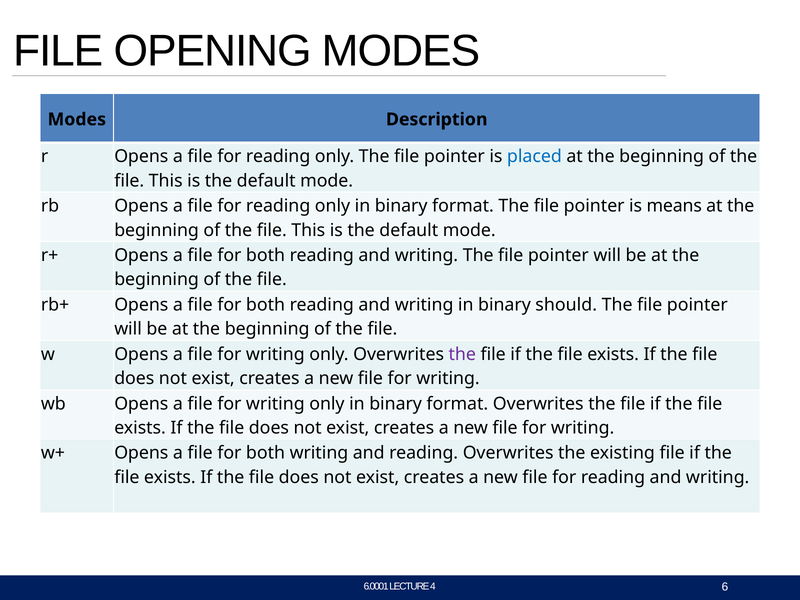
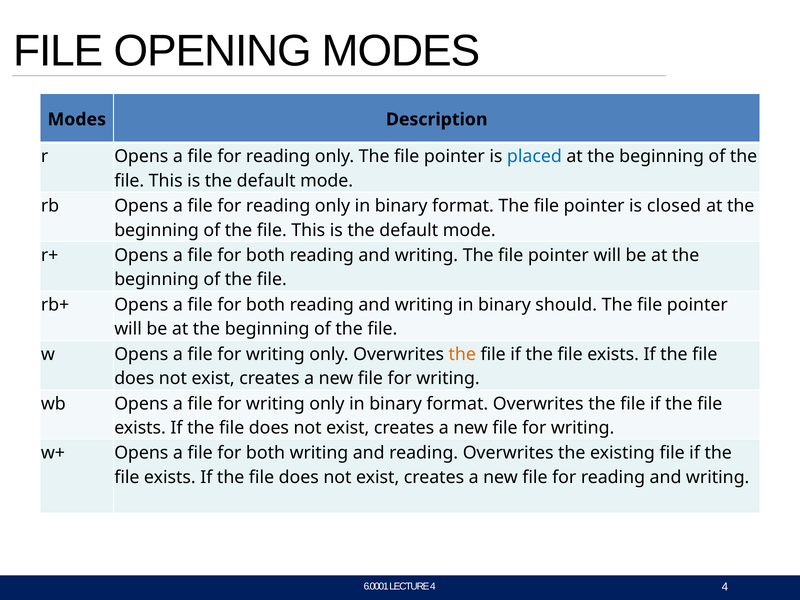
means: means -> closed (674, 206)
the colour: purple -> orange (462, 354)
4 6: 6 -> 4 (725, 587)
